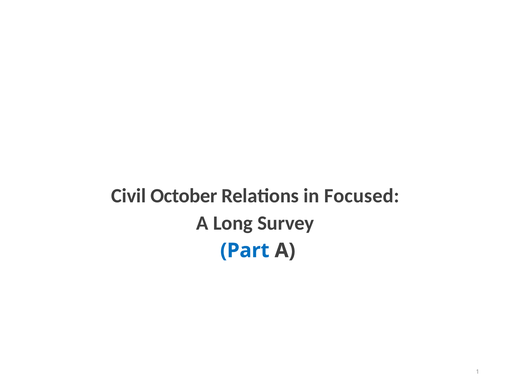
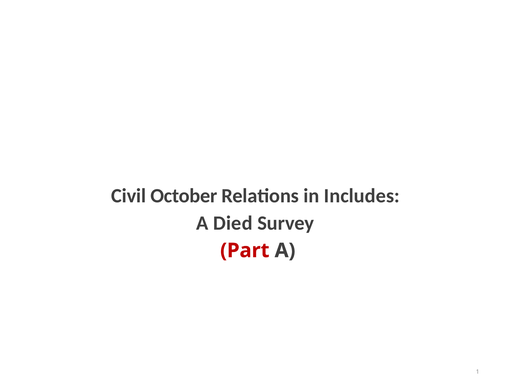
Focused: Focused -> Includes (362, 196)
Long: Long -> Died (233, 223)
Part colour: blue -> red (245, 250)
